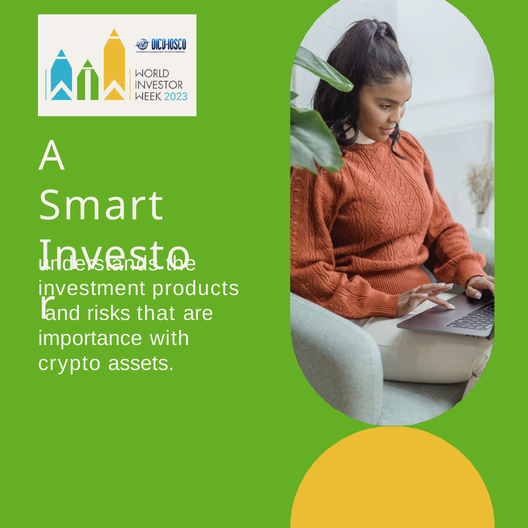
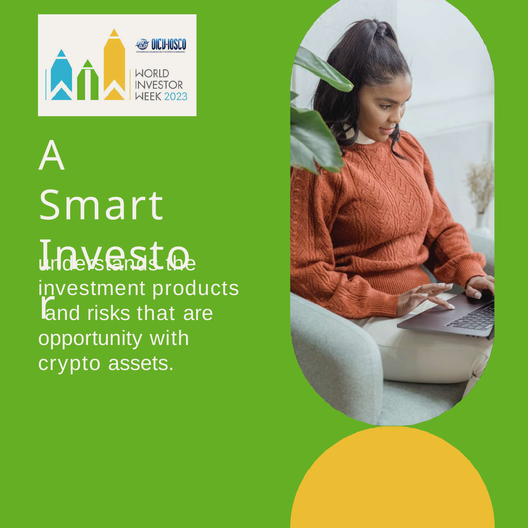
importance: importance -> opportunity (90, 338)
